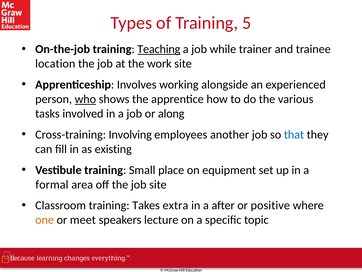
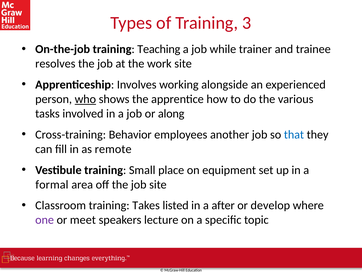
5: 5 -> 3 (247, 23)
Teaching underline: present -> none (159, 49)
location: location -> resolves (55, 64)
Involving: Involving -> Behavior (130, 134)
existing: existing -> remote (113, 149)
extra: extra -> listed (176, 205)
positive: positive -> develop (270, 205)
one colour: orange -> purple (45, 220)
